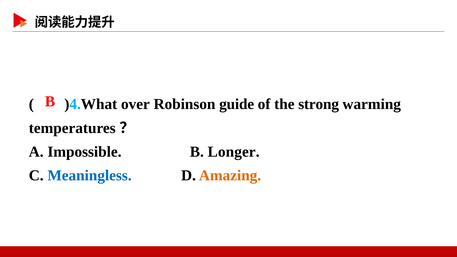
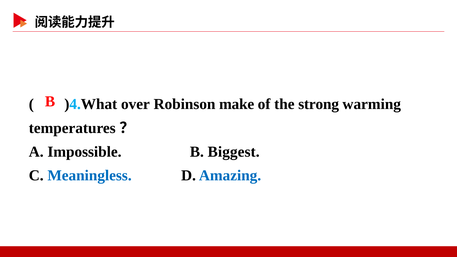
guide: guide -> make (237, 104)
Longer: Longer -> Biggest (234, 152)
Amazing colour: orange -> blue (230, 176)
